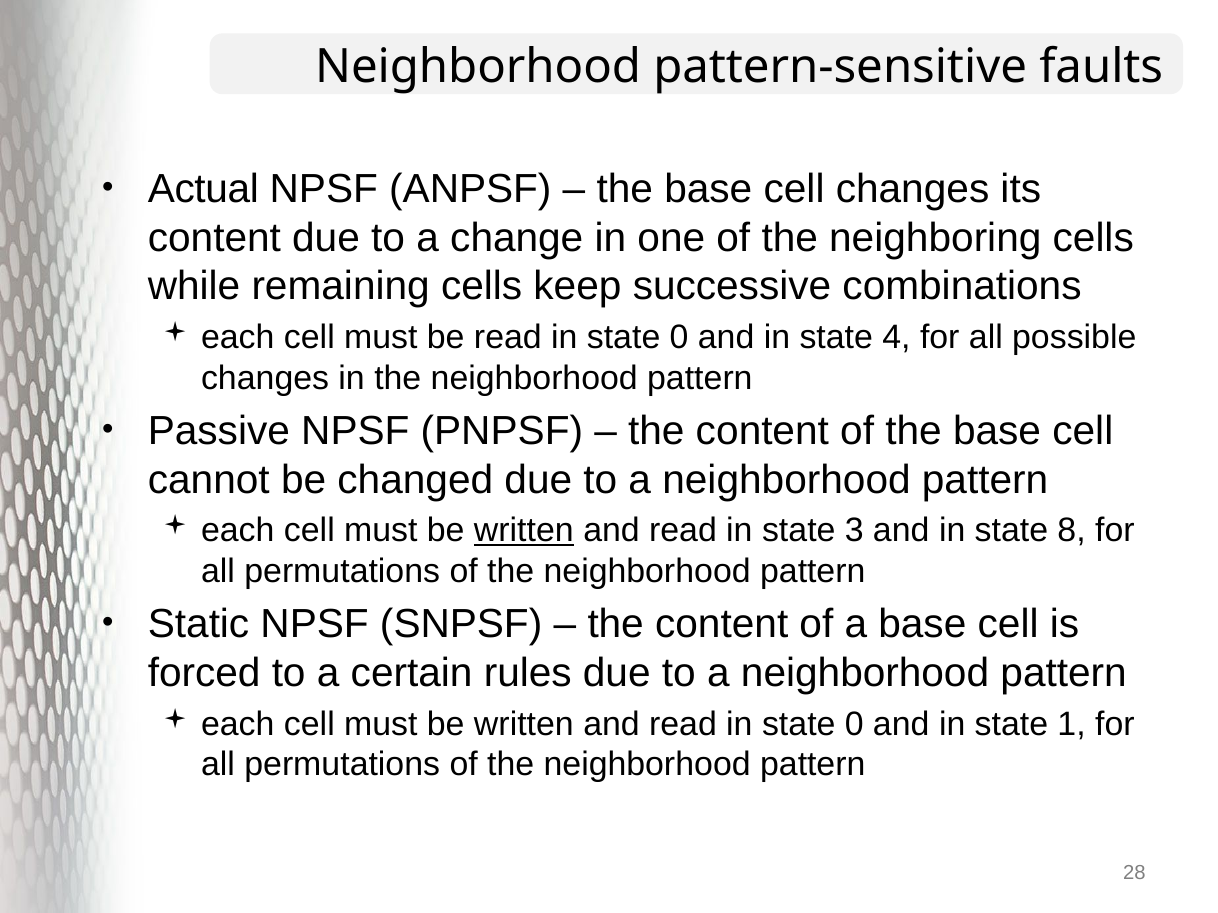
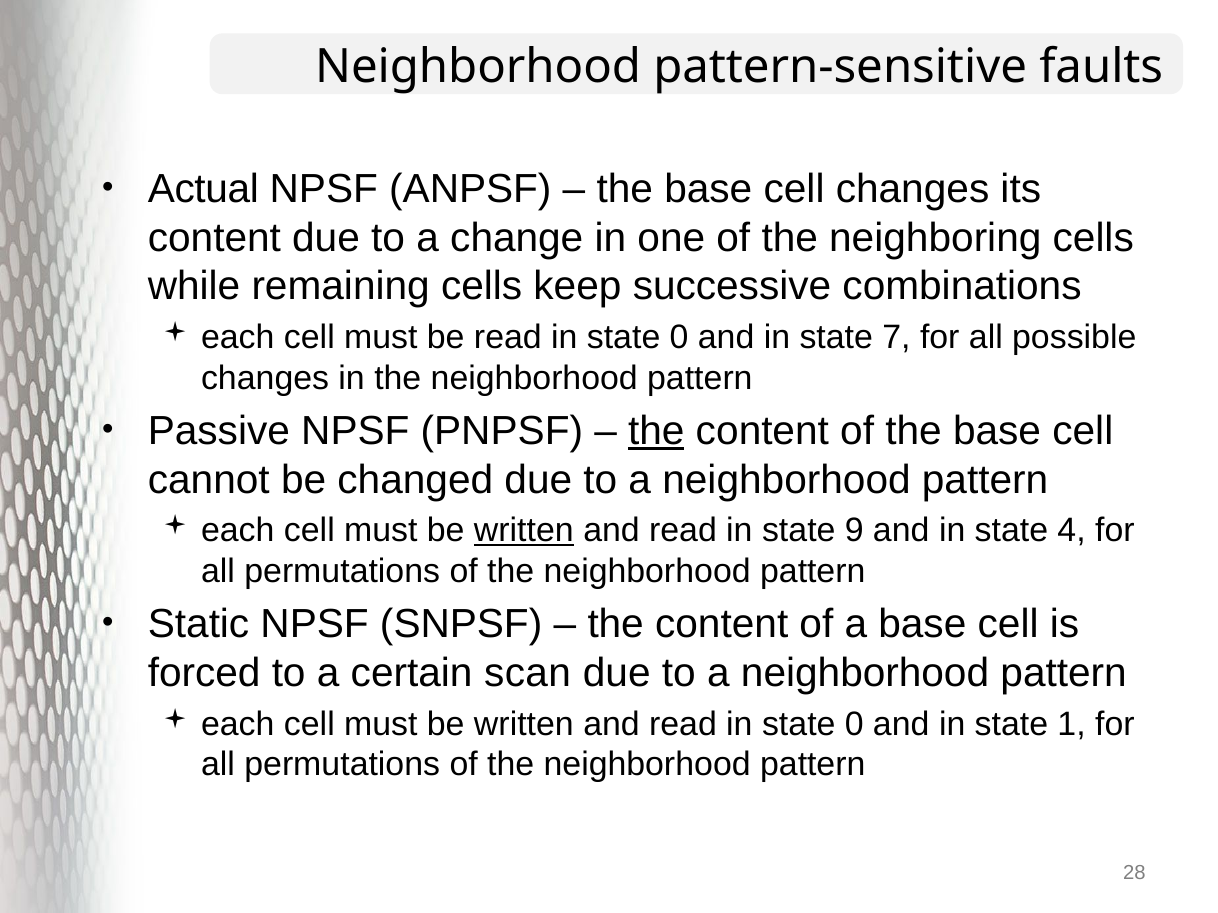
4: 4 -> 7 (896, 337)
the underline: none -> present (656, 431)
3: 3 -> 9 (854, 531)
8: 8 -> 4 (1072, 531)
rules: rules -> scan (528, 674)
